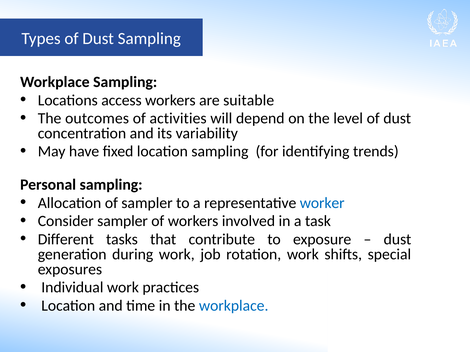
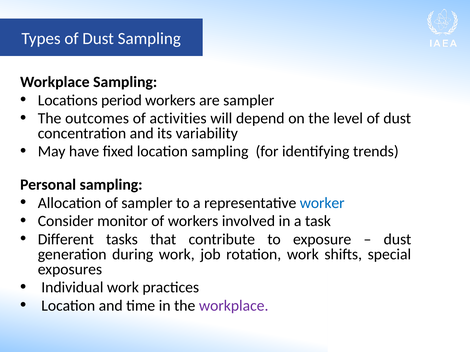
access: access -> period (121, 100)
are suitable: suitable -> sampler (249, 100)
Consider sampler: sampler -> monitor (123, 221)
workplace colour: blue -> purple (234, 306)
